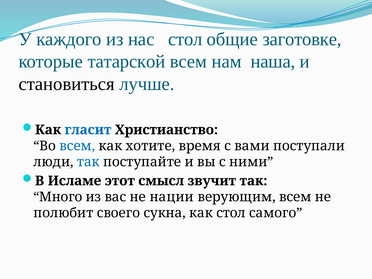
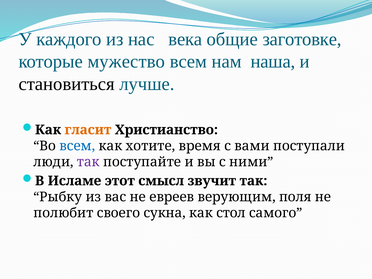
нас стол: стол -> века (185, 39)
татарской: татарской -> мужество (126, 62)
гласит colour: blue -> orange (88, 130)
так colour: blue -> purple (88, 162)
Много: Много -> Рыбку (58, 197)
нации: нации -> евреев (172, 197)
верующим всем: всем -> поля (295, 197)
